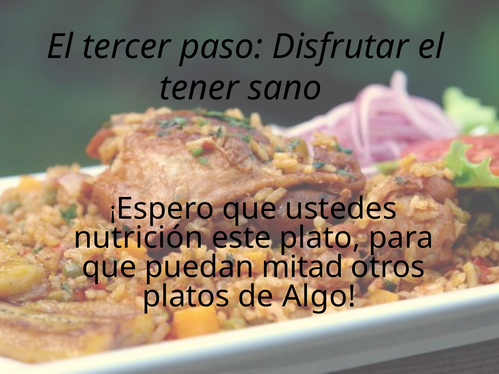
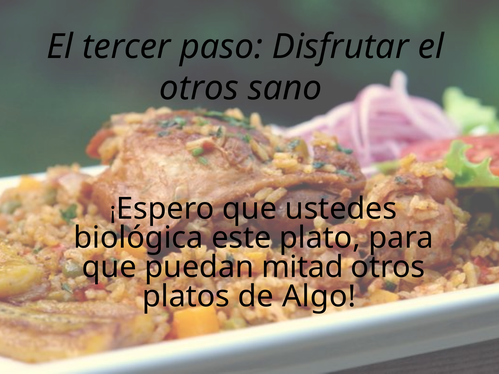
tener: tener -> otros (199, 88)
nutrición: nutrición -> biológica (138, 238)
